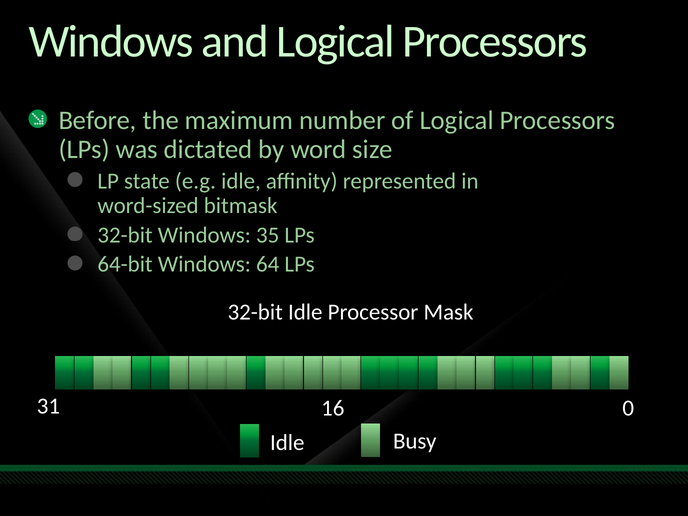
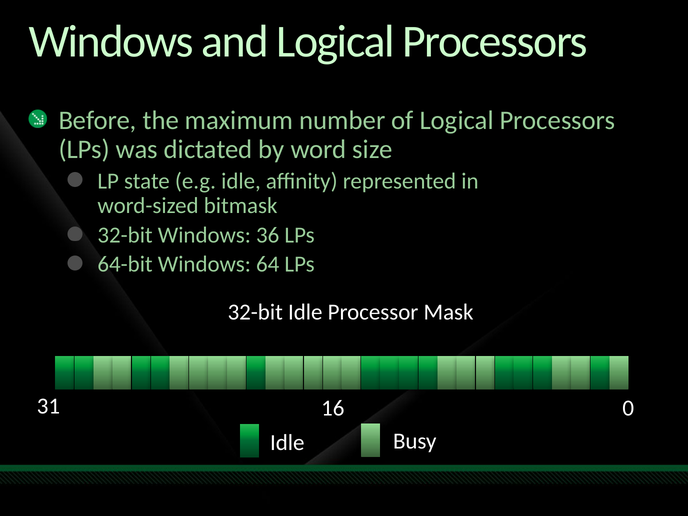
35: 35 -> 36 (268, 235)
